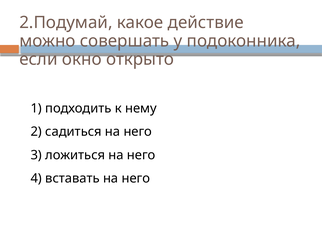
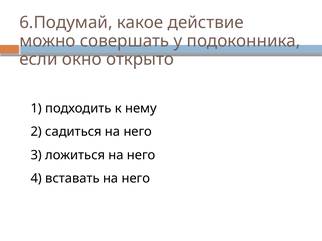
2.Подумай: 2.Подумай -> 6.Подумай (66, 23)
